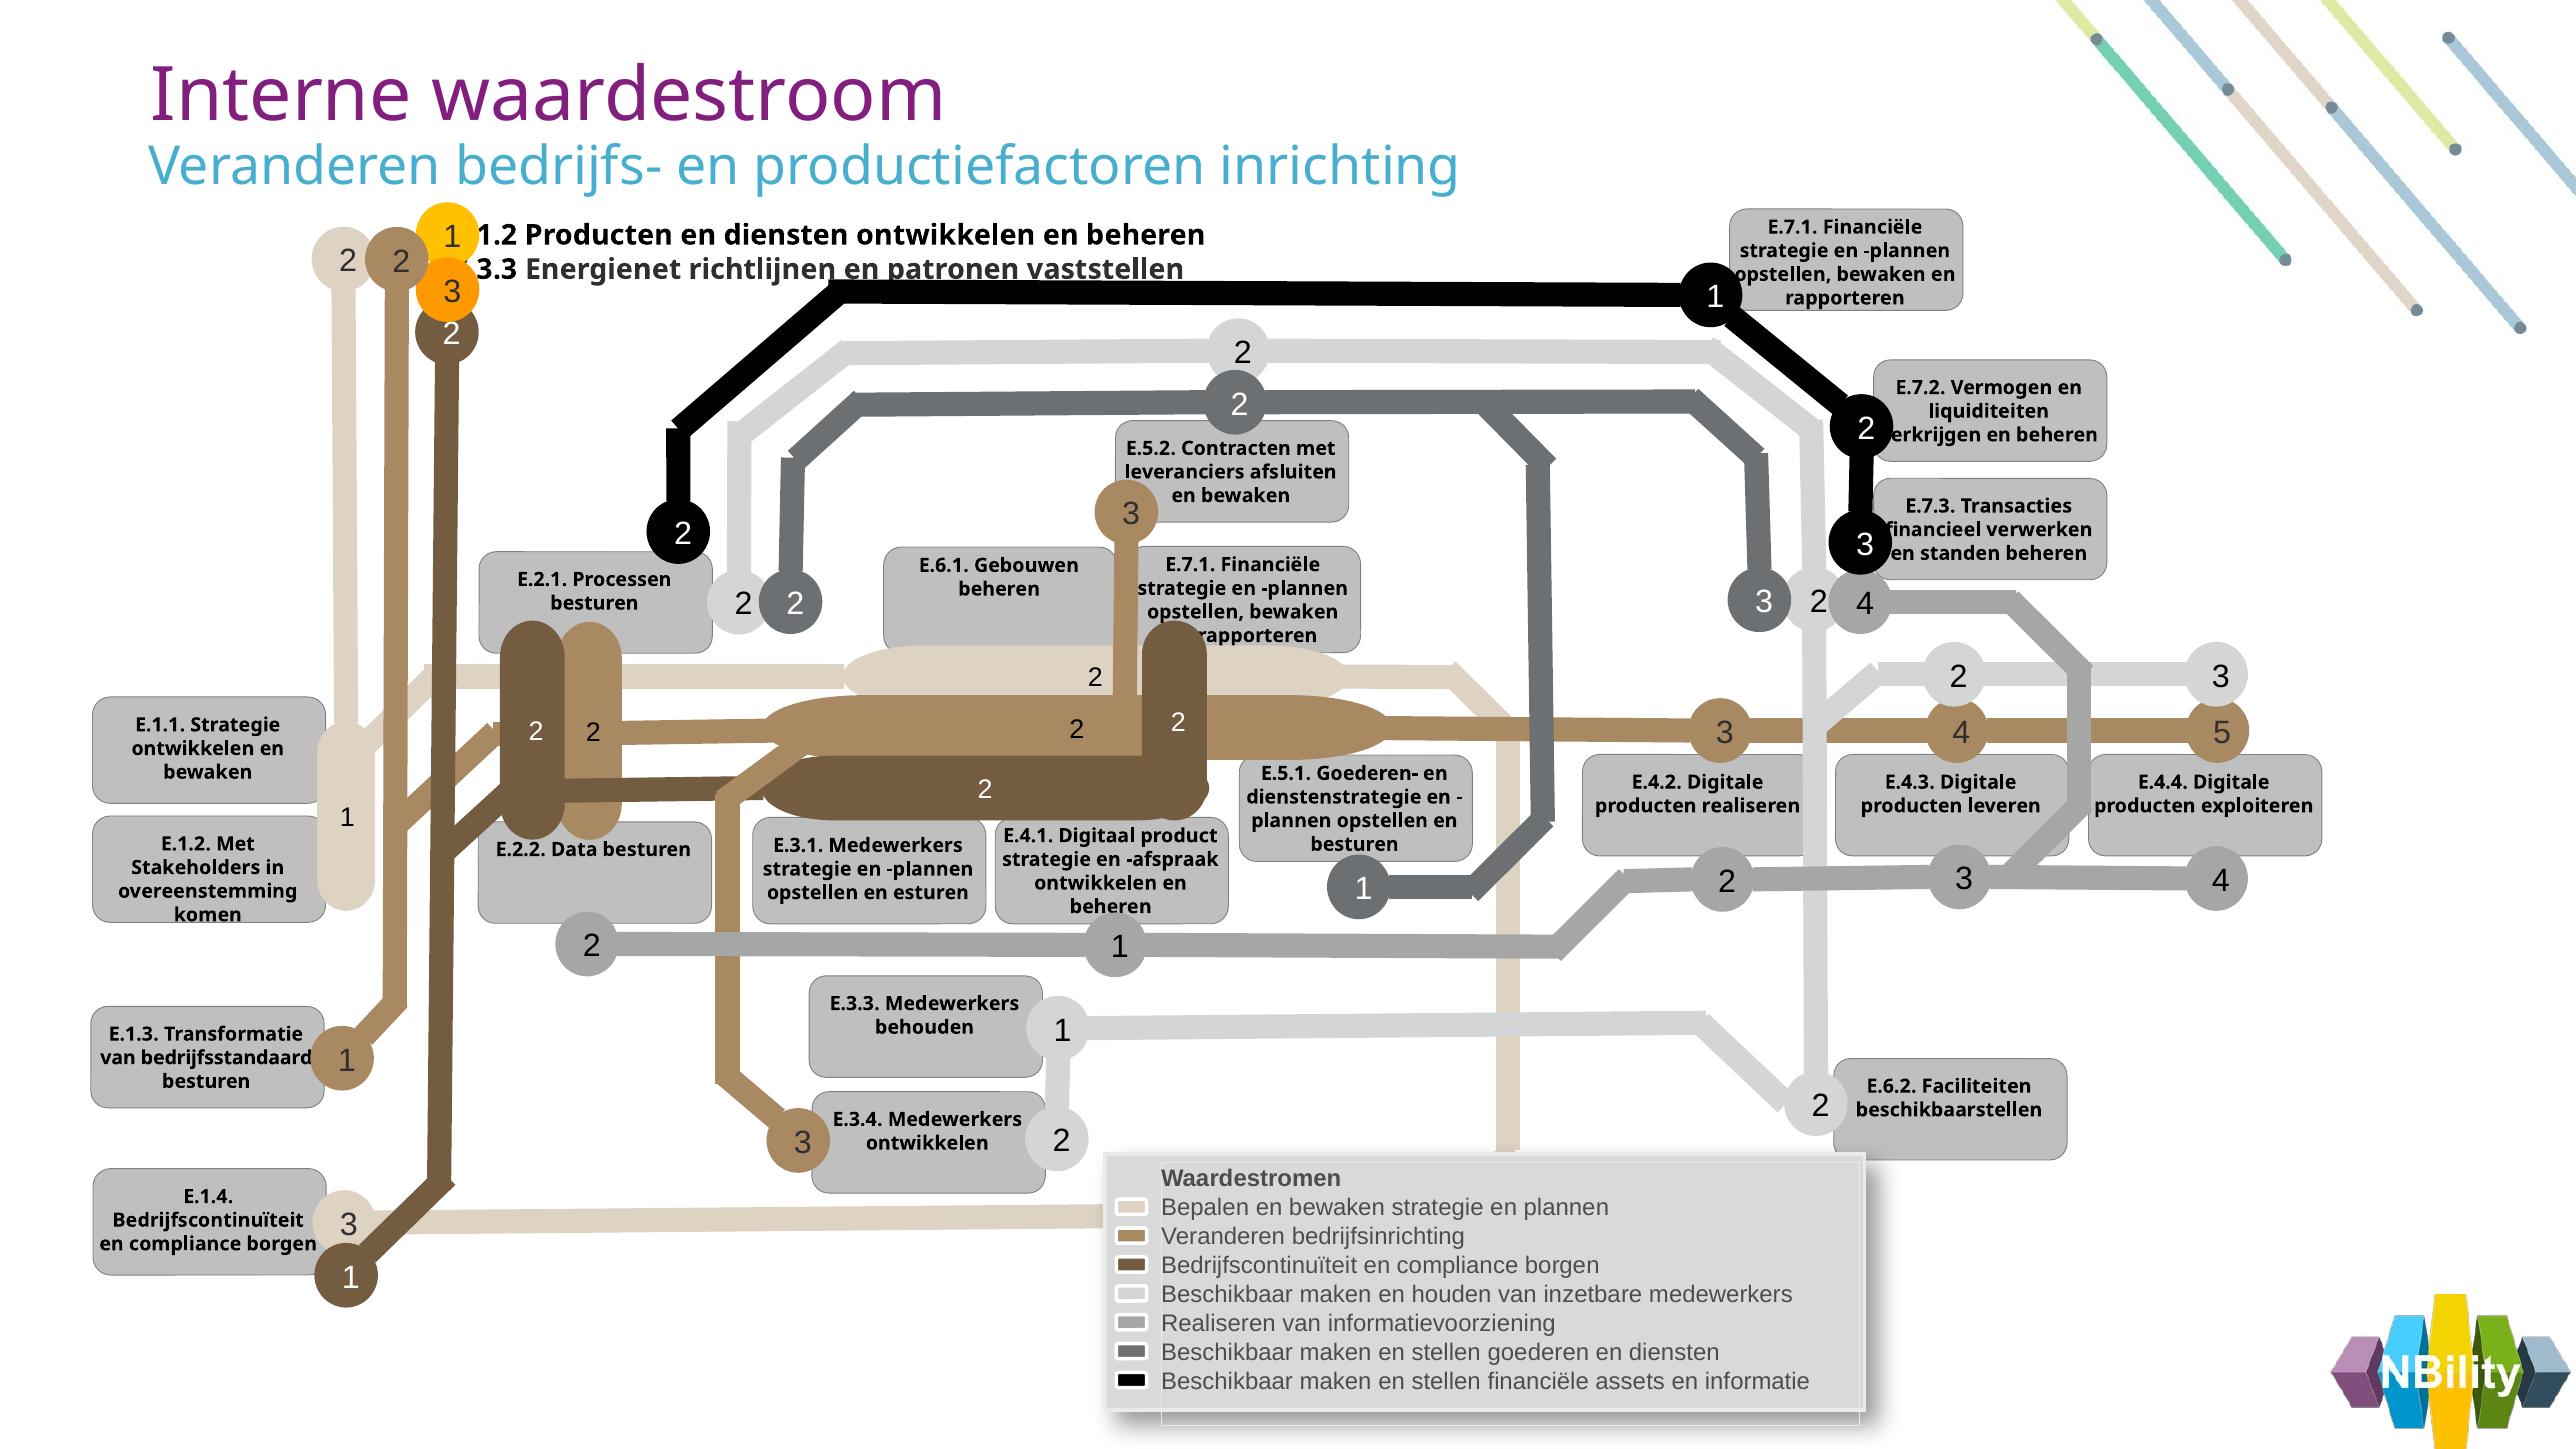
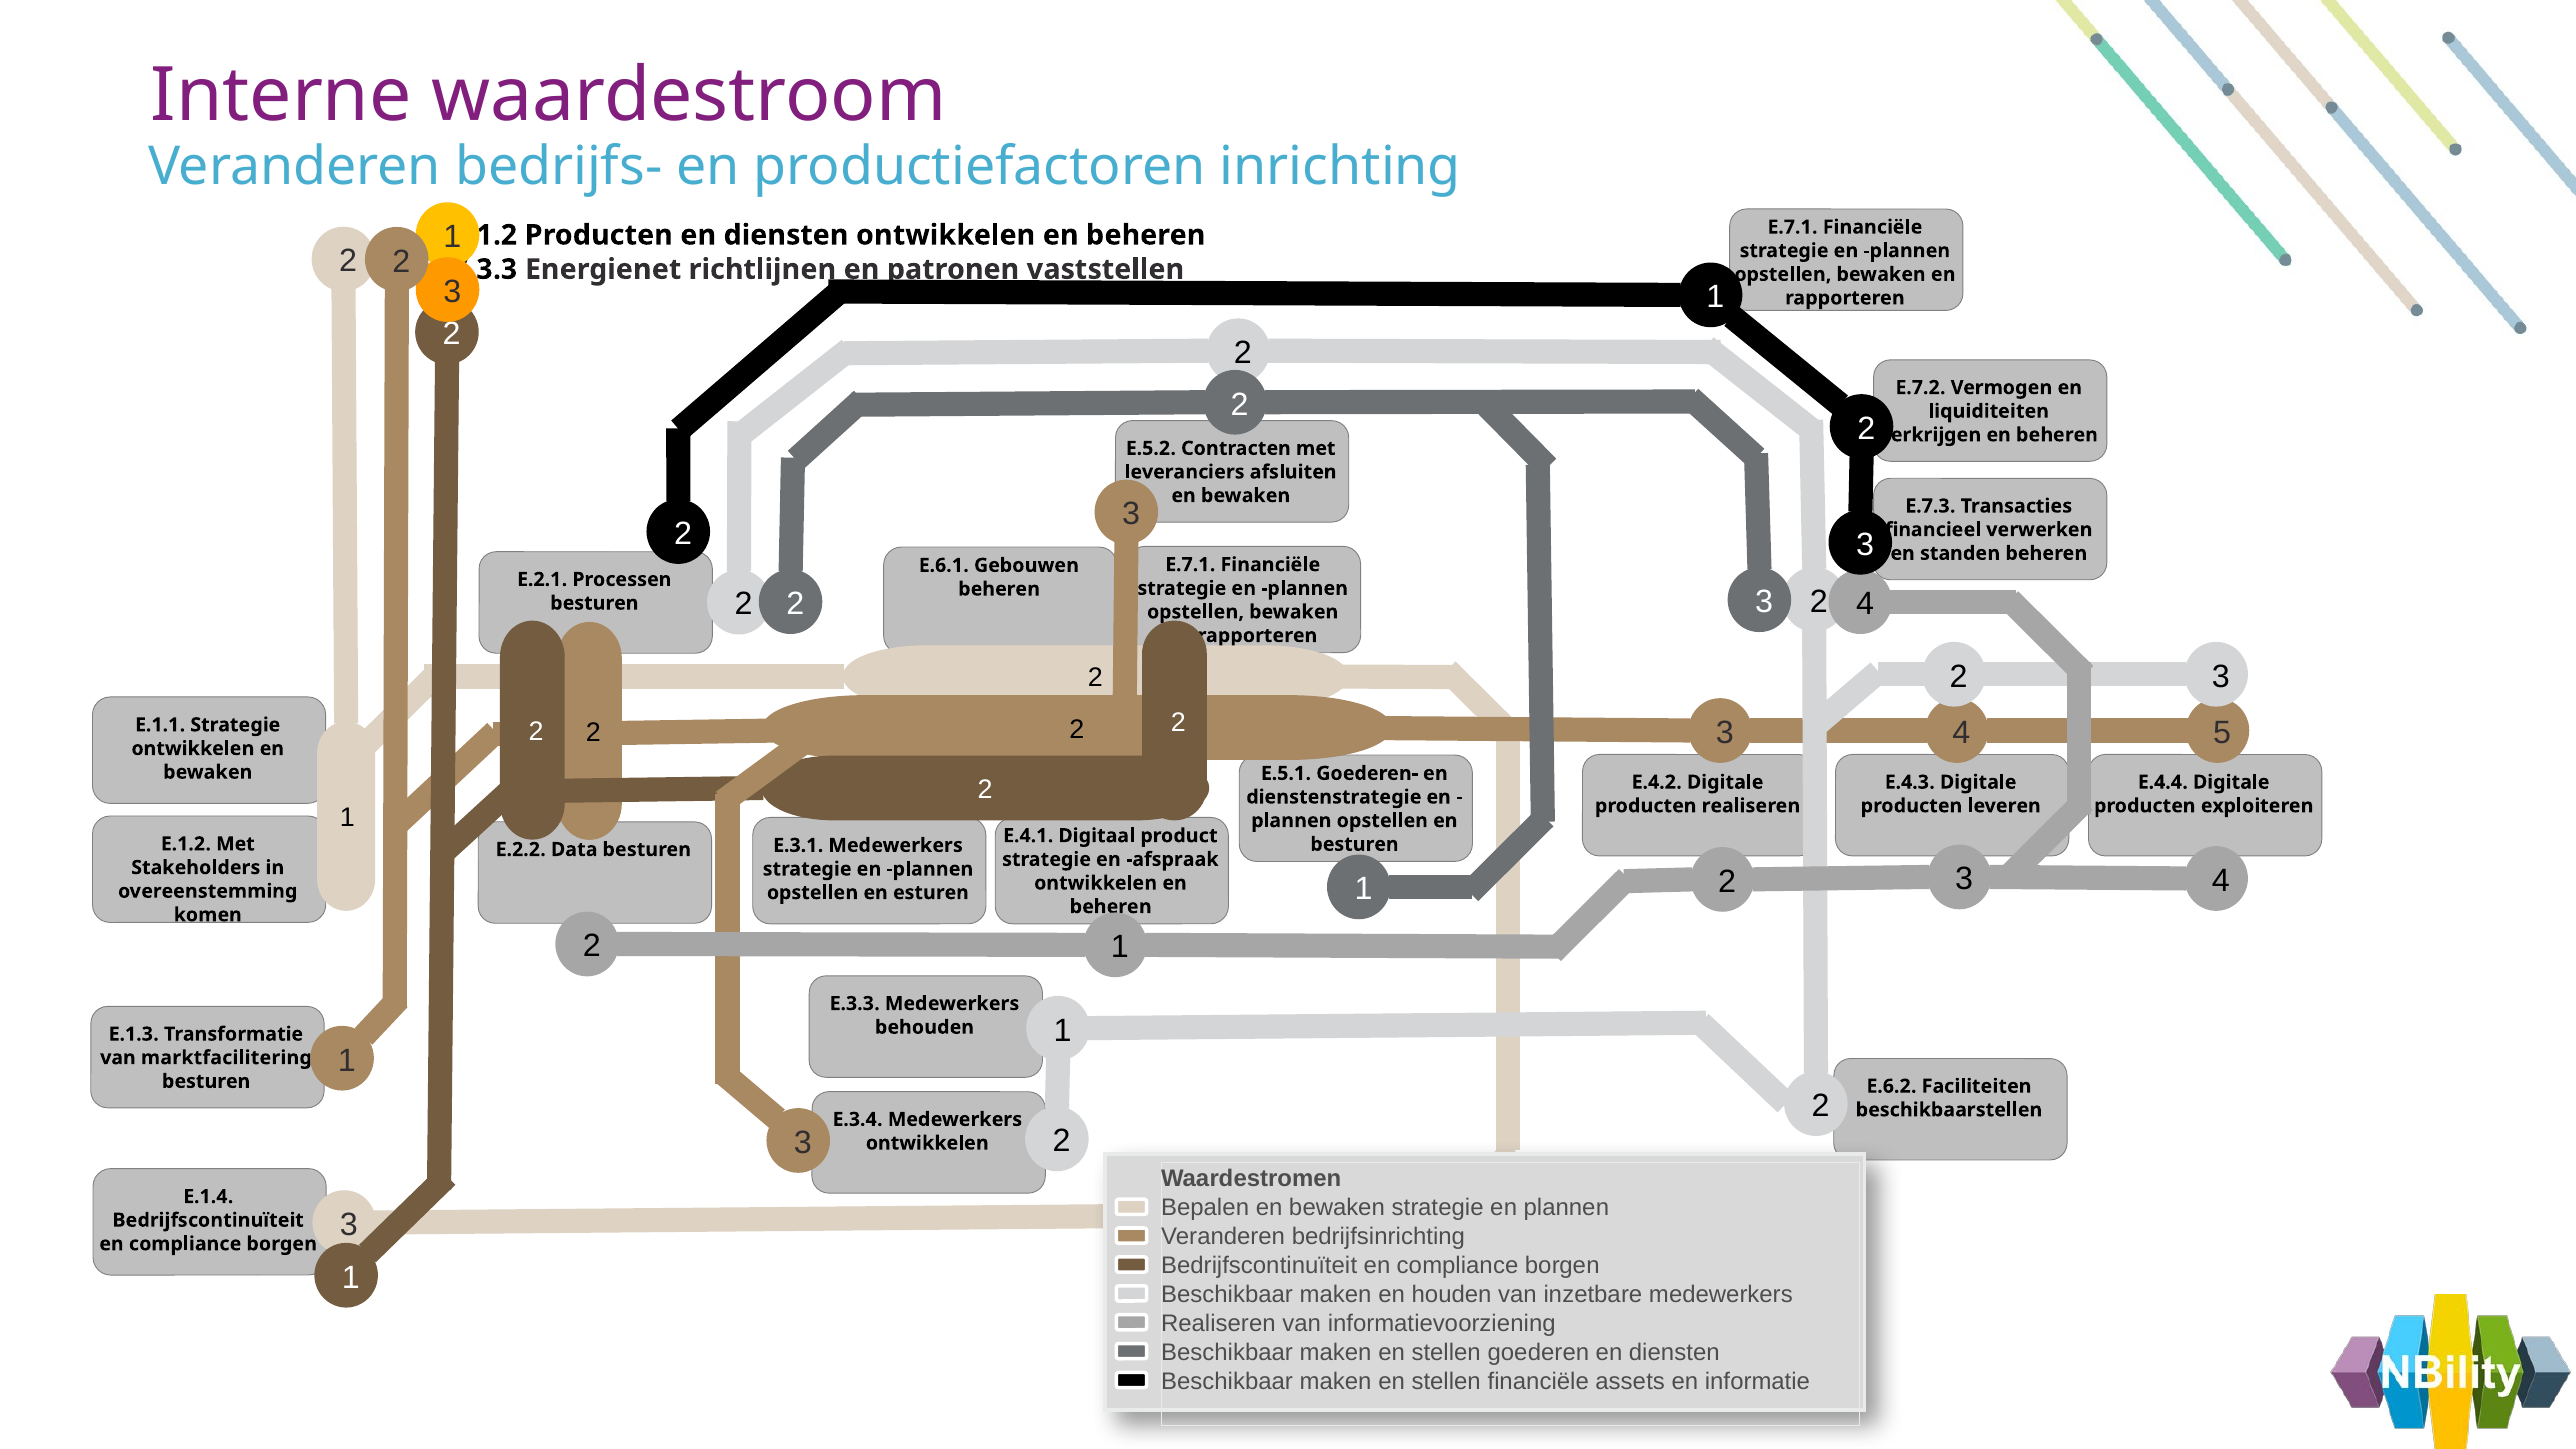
bedrijfsstandaard: bedrijfsstandaard -> marktfacilitering (226, 1058)
